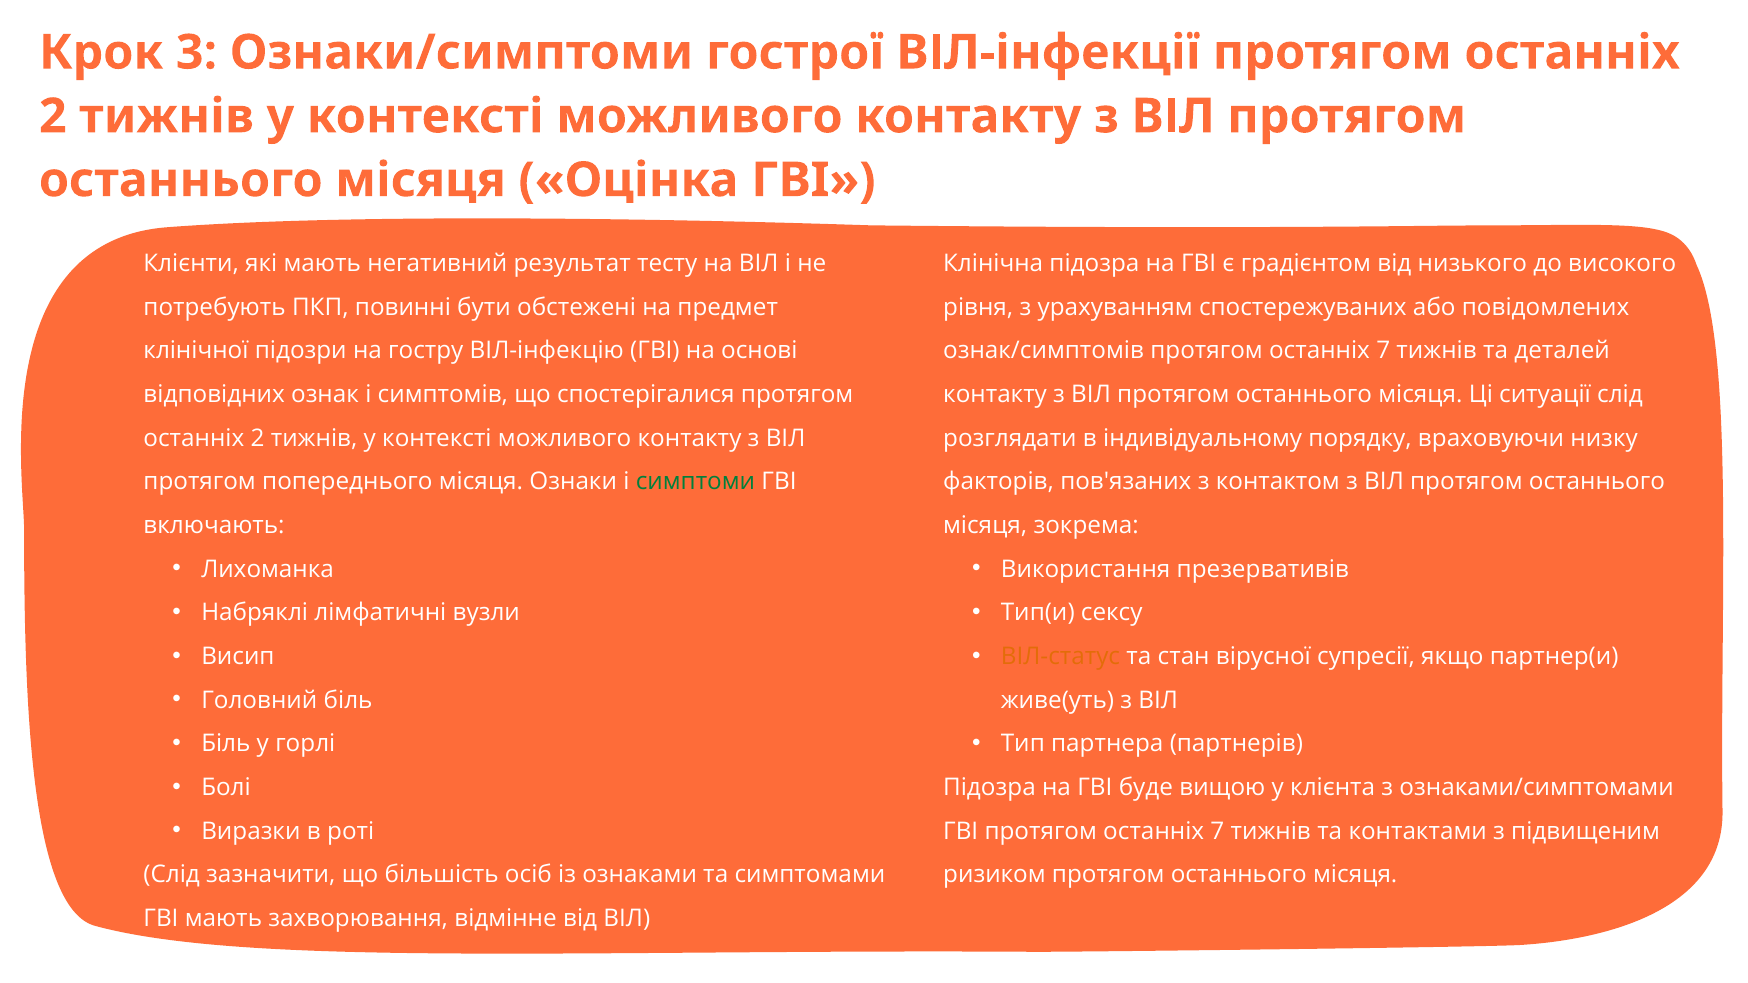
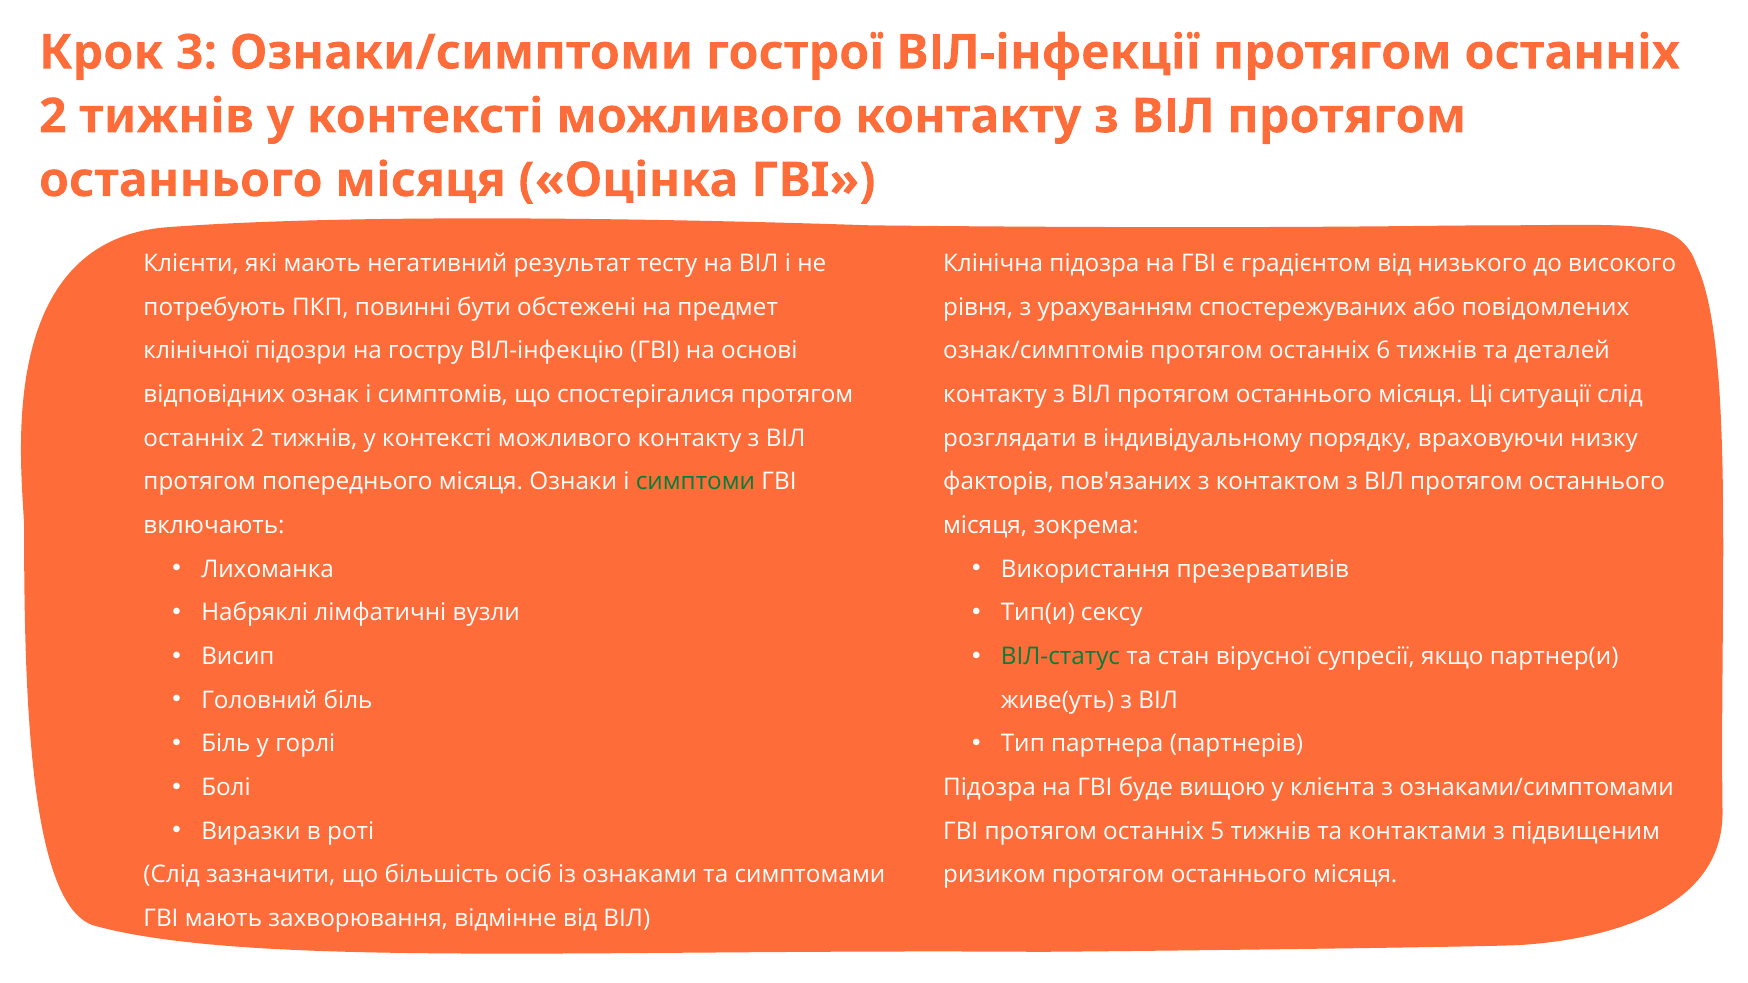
ознак/симптомів протягом останніх 7: 7 -> 6 (1383, 351)
ВІЛ-статус colour: orange -> green (1061, 657)
ГВІ протягом останніх 7: 7 -> 5 (1217, 832)
